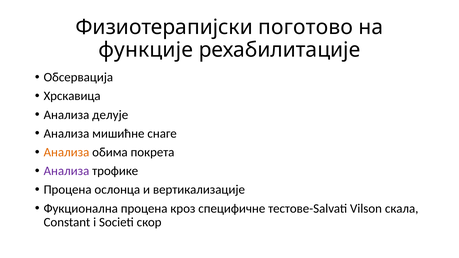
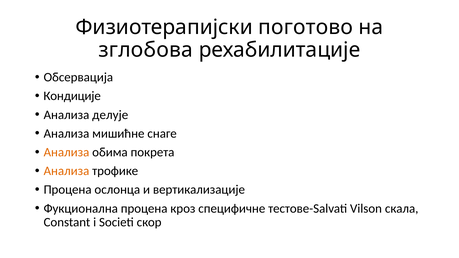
функције: функције -> зглобова (146, 50)
Хрскавица: Хрскавица -> Кондиције (72, 96)
Анализа colour: purple -> orange (66, 171)
